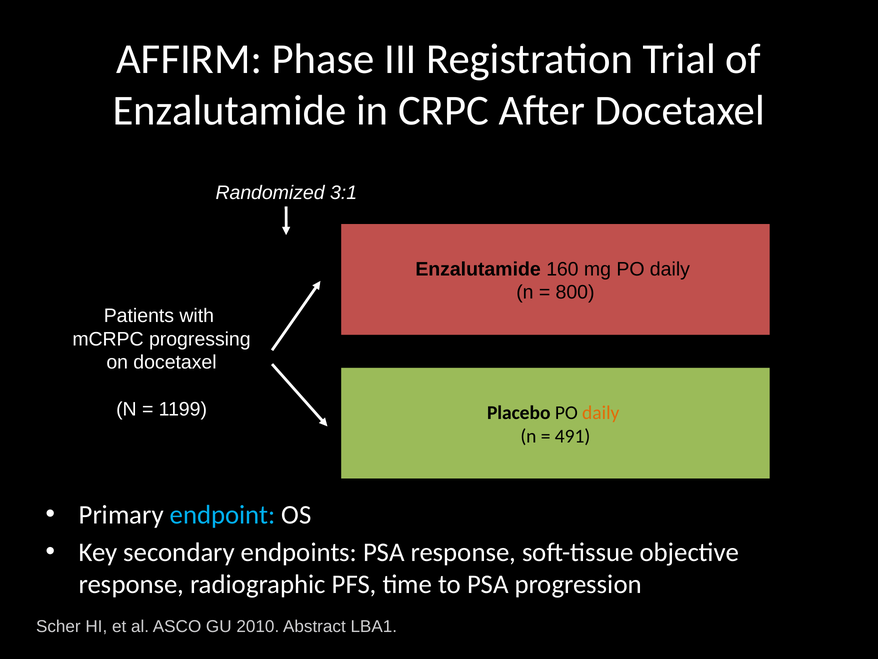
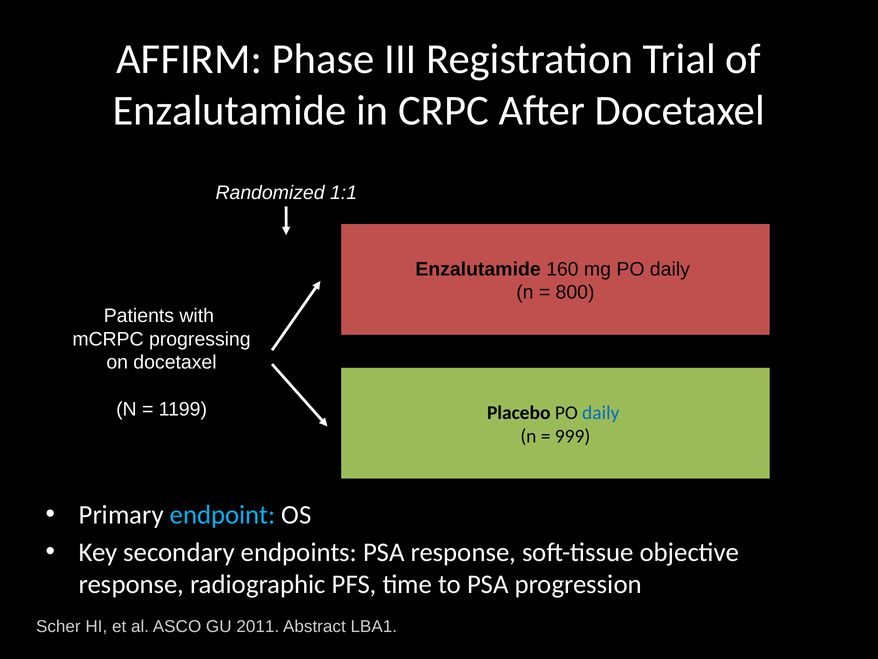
3:1: 3:1 -> 1:1 (344, 193)
daily colour: orange -> blue (601, 412)
491: 491 -> 999 (573, 436)
2010: 2010 -> 2011 (258, 626)
